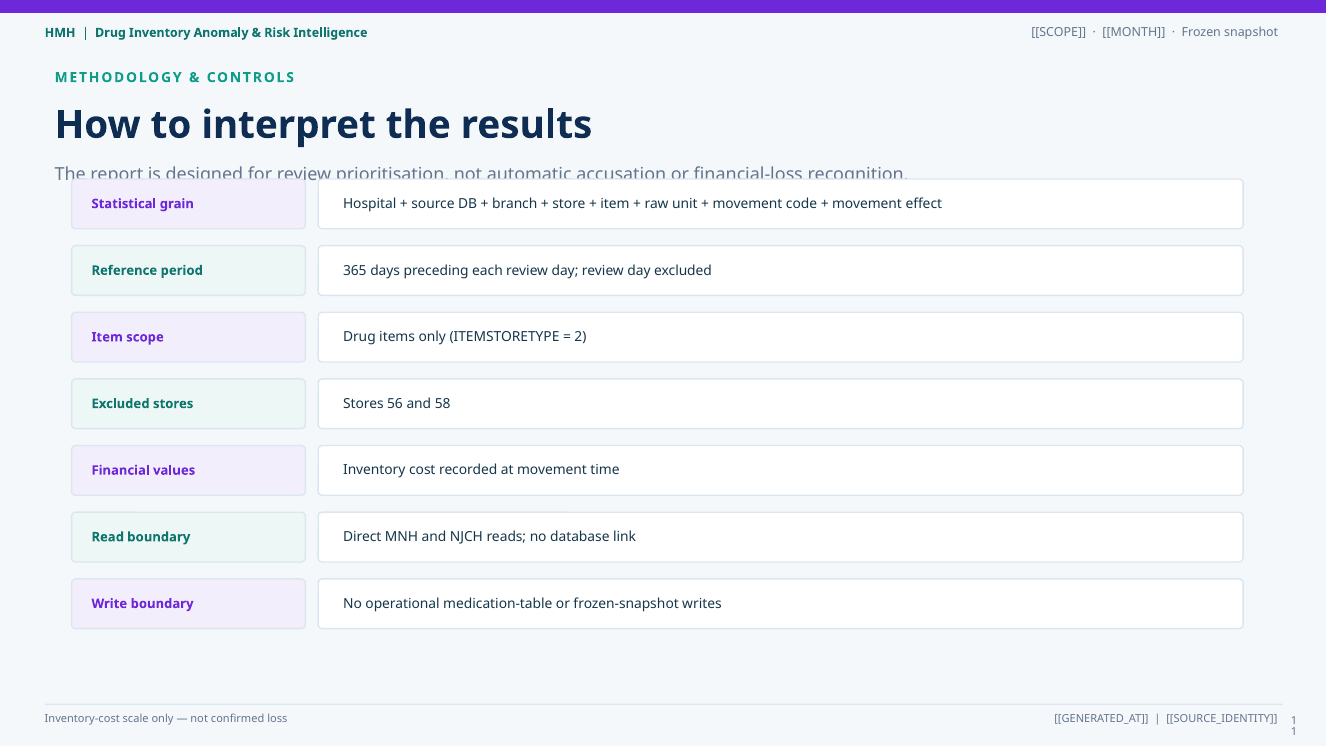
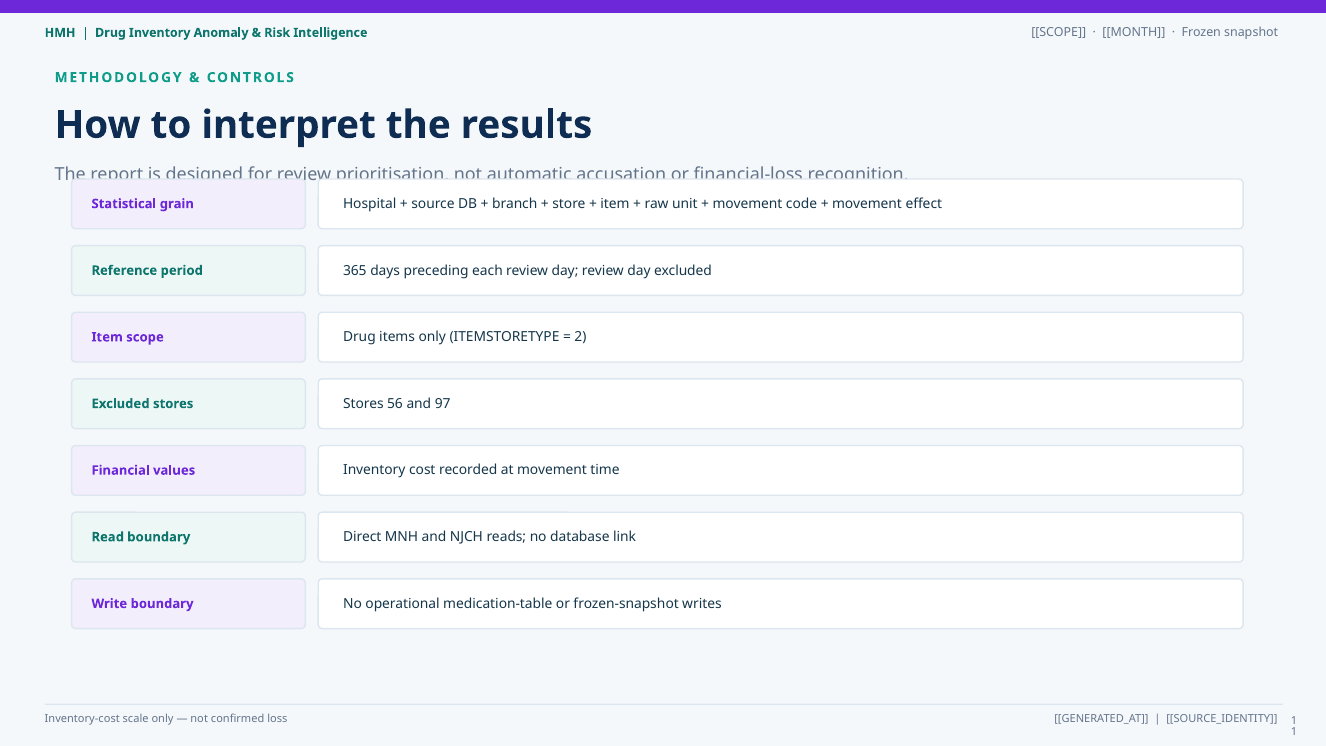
58: 58 -> 97 (443, 404)
